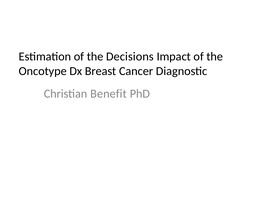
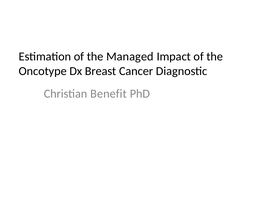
Decisions: Decisions -> Managed (130, 57)
